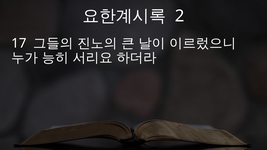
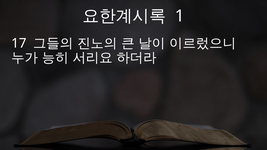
2: 2 -> 1 (180, 16)
